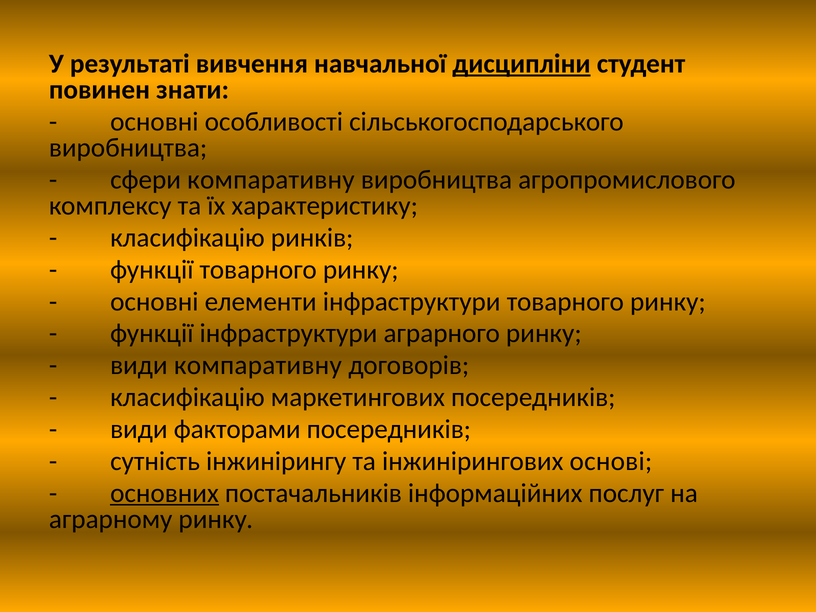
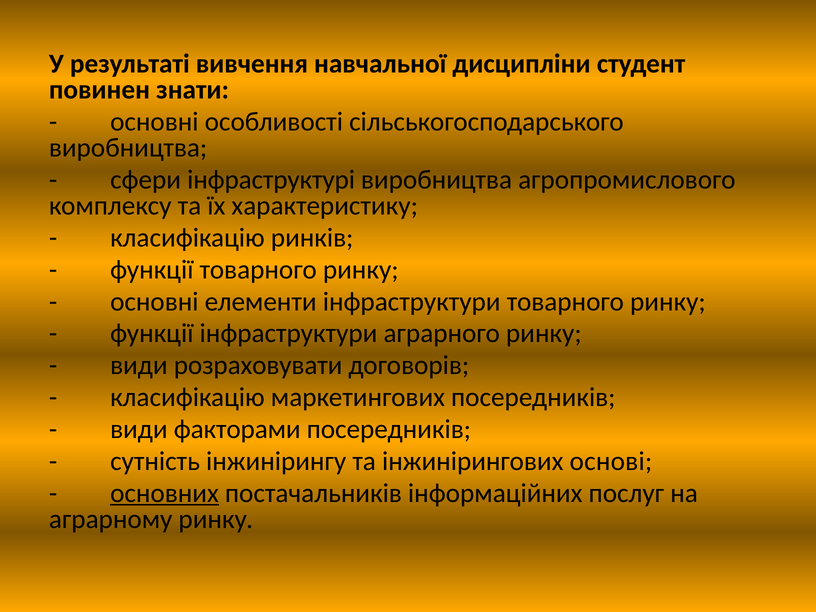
дисципліни underline: present -> none (522, 64)
сфери компаративну: компаративну -> інфраструктурі (271, 180)
види компаративну: компаративну -> розраховувати (258, 365)
